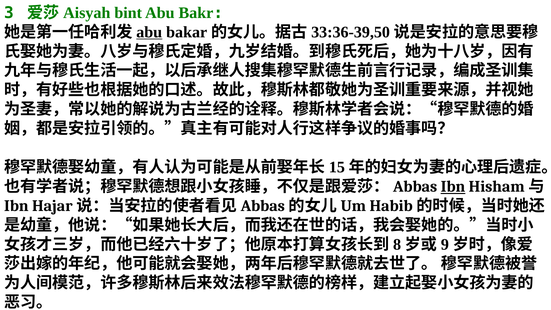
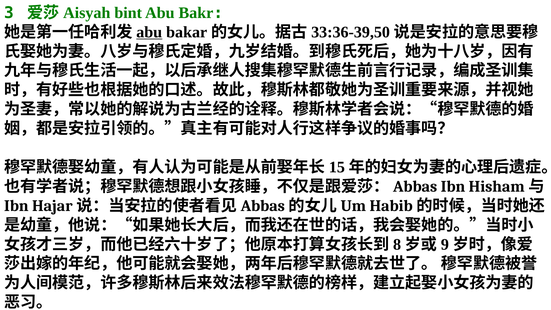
Ibn underline: present -> none (453, 186)
